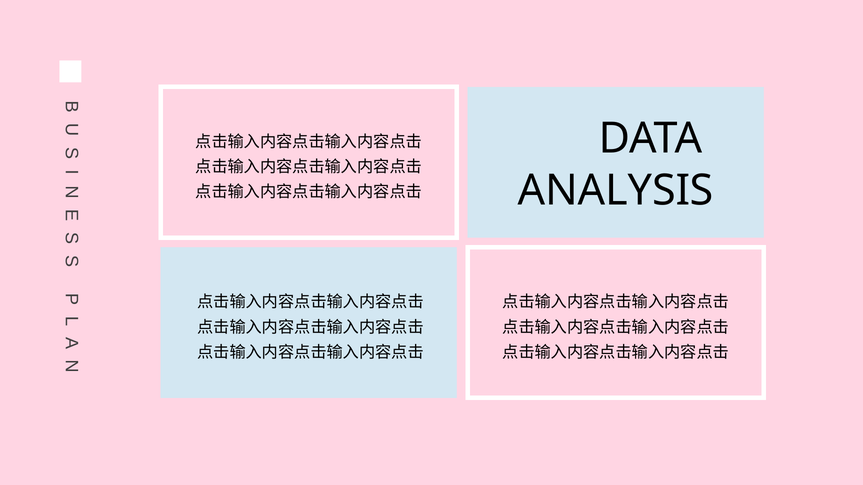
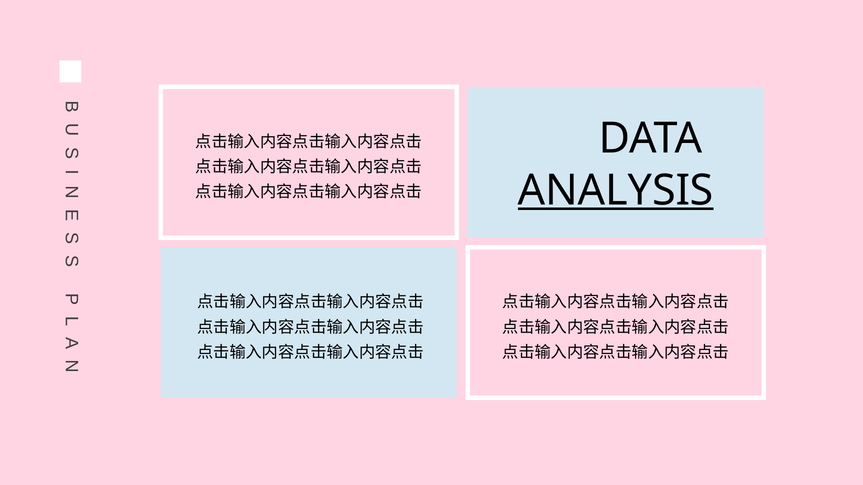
ANALYSIS underline: none -> present (616, 191)
